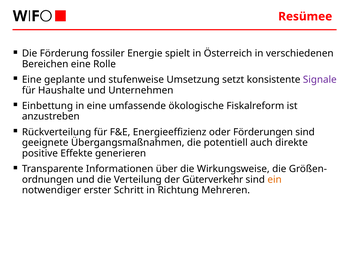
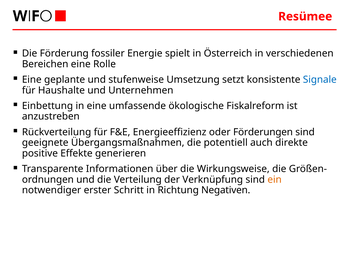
Signale colour: purple -> blue (320, 79)
Güterverkehr: Güterverkehr -> Verknüpfung (213, 179)
Mehreren: Mehreren -> Negativen (226, 190)
